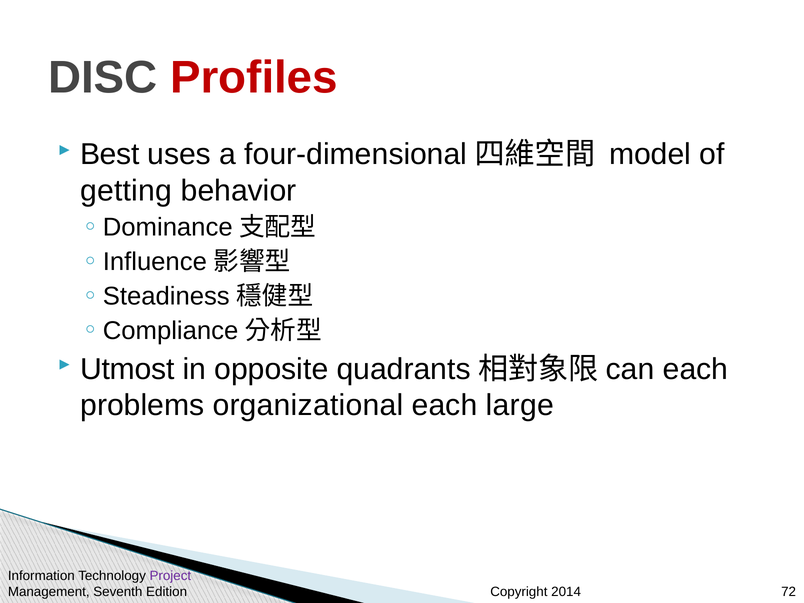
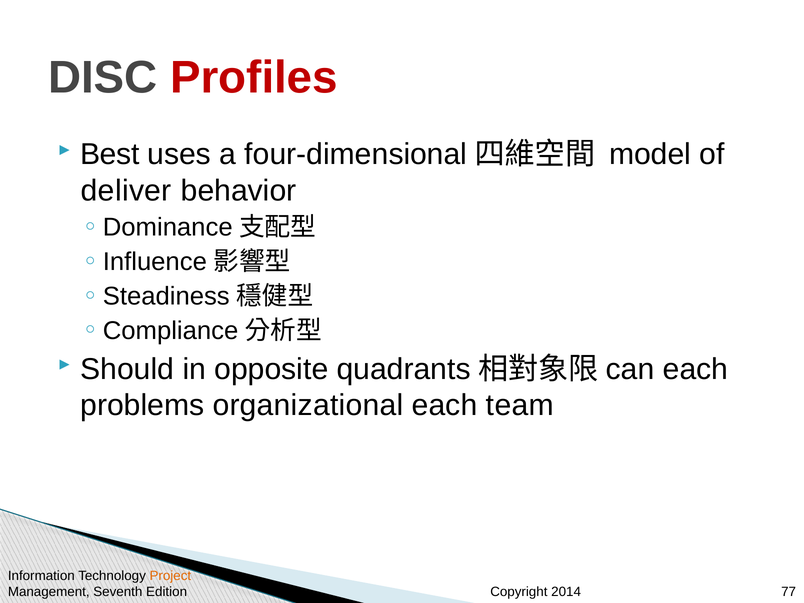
getting: getting -> deliver (126, 191)
Utmost: Utmost -> Should (127, 369)
large: large -> team (520, 405)
Project colour: purple -> orange (170, 576)
72: 72 -> 77 (789, 592)
